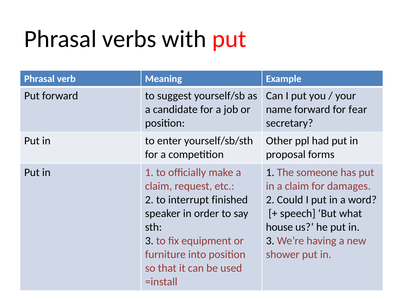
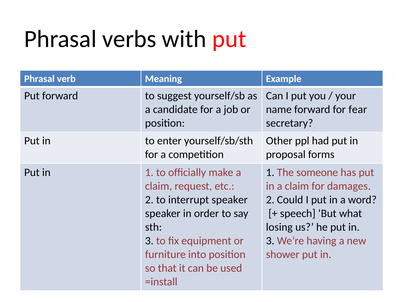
interrupt finished: finished -> speaker (230, 200)
house: house -> losing (279, 227)
